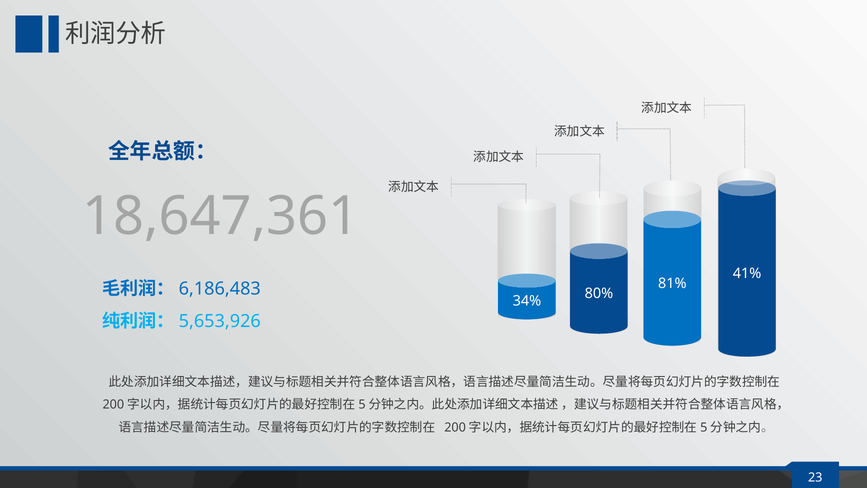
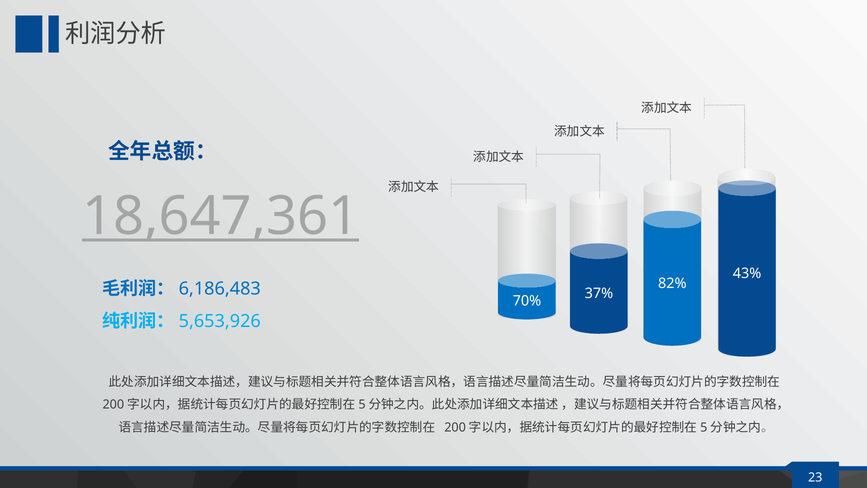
18,647,361 underline: none -> present (221, 216)
41%: 41% -> 43% (747, 273)
81%: 81% -> 82% (672, 283)
80%: 80% -> 37% (599, 293)
34%: 34% -> 70% (527, 301)
